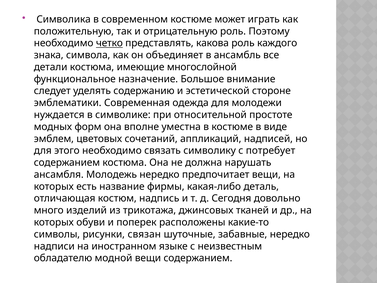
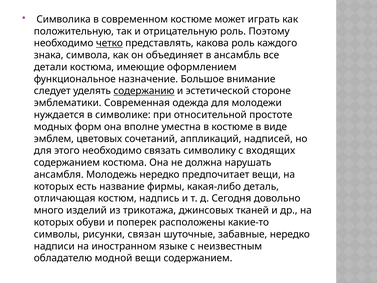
многослойной: многослойной -> оформлением (202, 67)
содержанию underline: none -> present (144, 91)
потребует: потребует -> входящих (271, 151)
